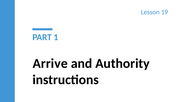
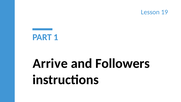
Authority: Authority -> Followers (123, 63)
